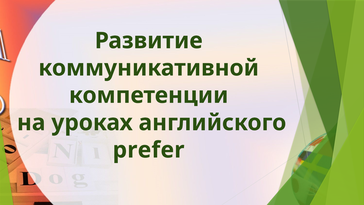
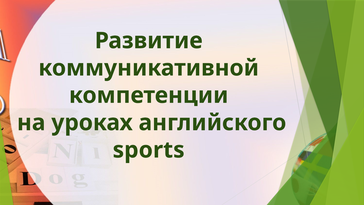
prefer: prefer -> sports (149, 150)
